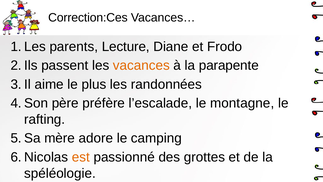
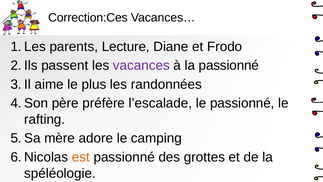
vacances colour: orange -> purple (141, 65)
la parapente: parapente -> passionné (229, 65)
le montagne: montagne -> passionné (242, 103)
